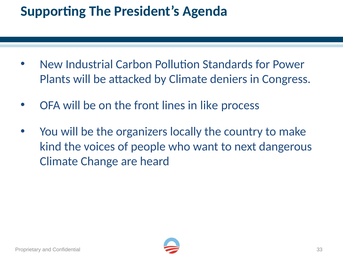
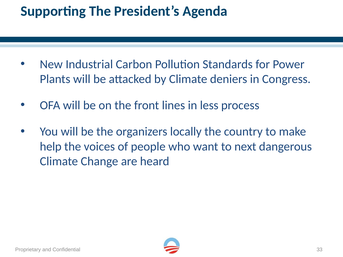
like: like -> less (209, 105)
kind: kind -> help (51, 147)
